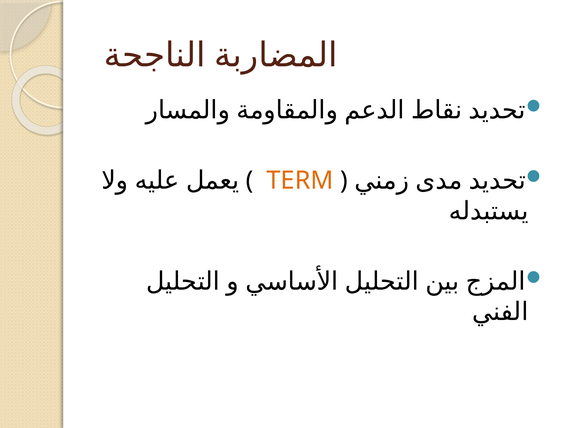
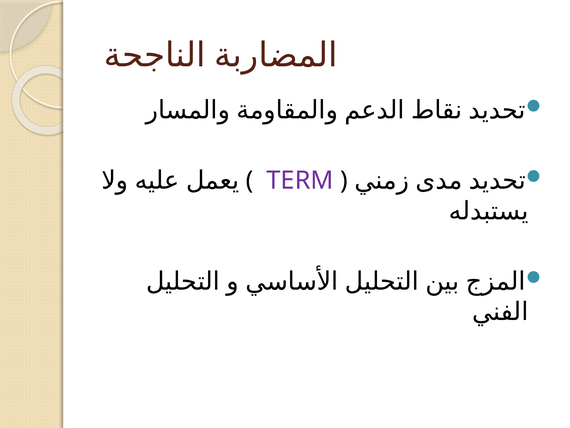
TERM colour: orange -> purple (300, 180)
